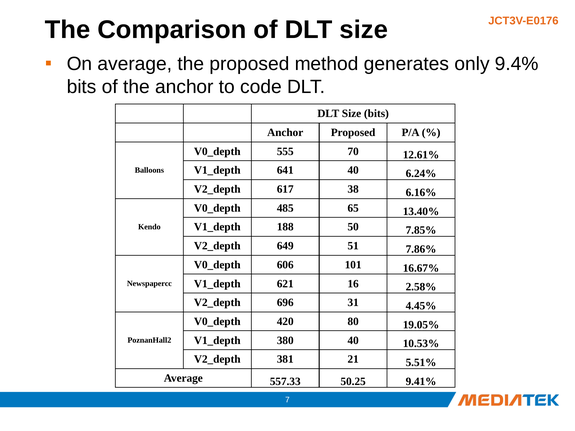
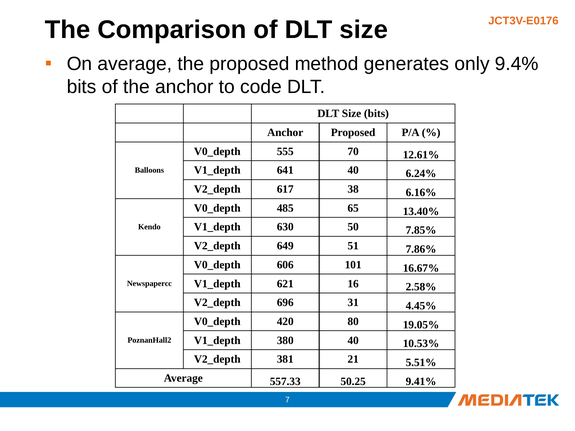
188: 188 -> 630 (285, 227)
